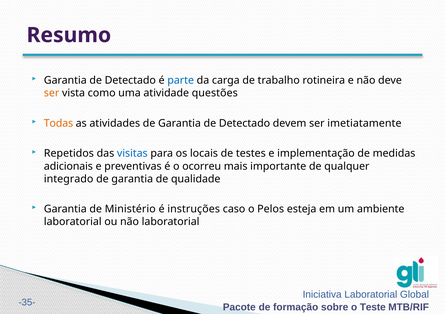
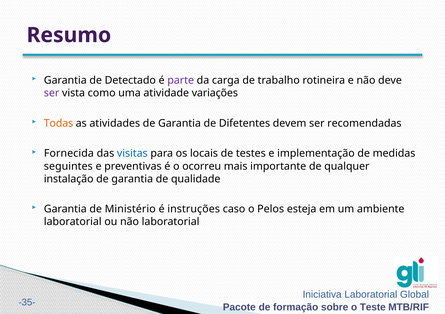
parte colour: blue -> purple (181, 80)
ser colour: orange -> purple (52, 93)
questões: questões -> variações (215, 93)
de Garantia de Detectado: Detectado -> Difetentes (244, 123)
imetiatamente: imetiatamente -> recomendadas (364, 123)
Repetidos: Repetidos -> Fornecida (69, 154)
adicionais: adicionais -> seguintes (68, 166)
integrado: integrado -> instalação (69, 179)
